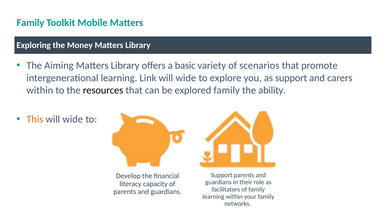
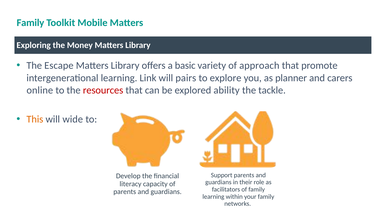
Aiming: Aiming -> Escape (59, 66)
scenarios: scenarios -> approach (259, 66)
wide: wide -> pairs (186, 78)
as support: support -> planner (291, 78)
within: within -> online (40, 90)
resources colour: black -> red (103, 90)
explored family: family -> ability (227, 90)
ability: ability -> tackle (272, 90)
